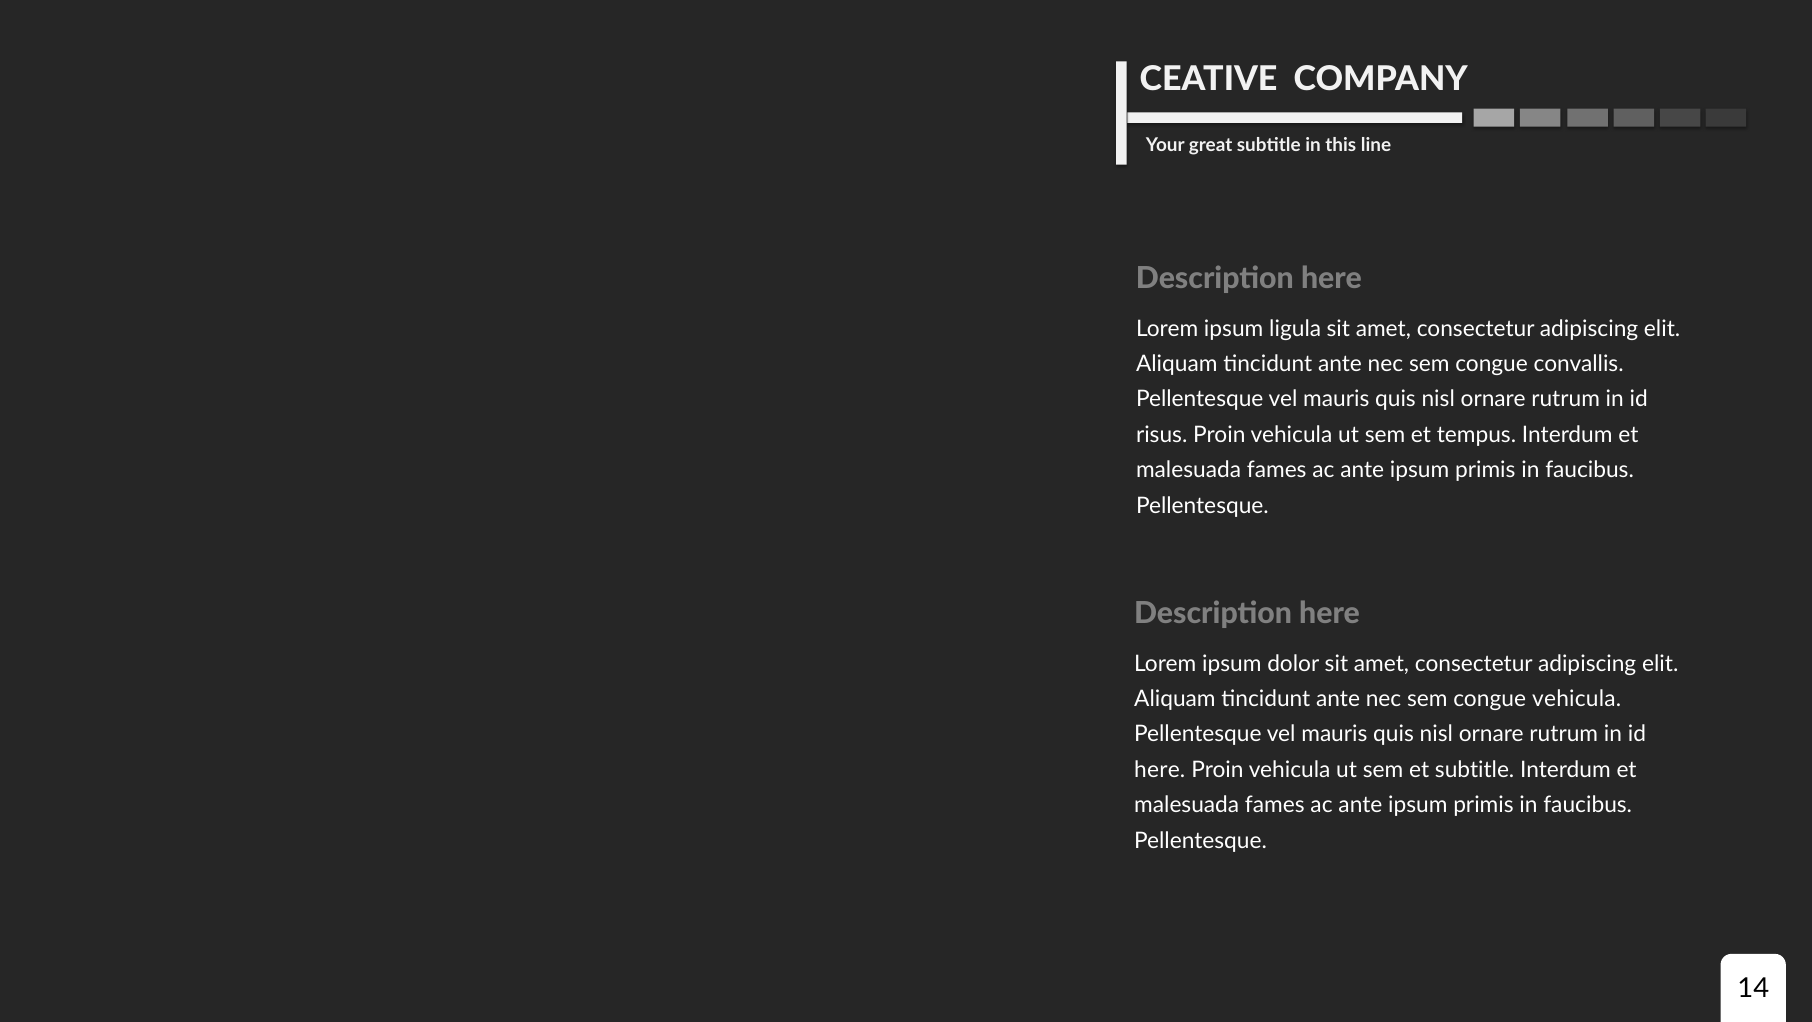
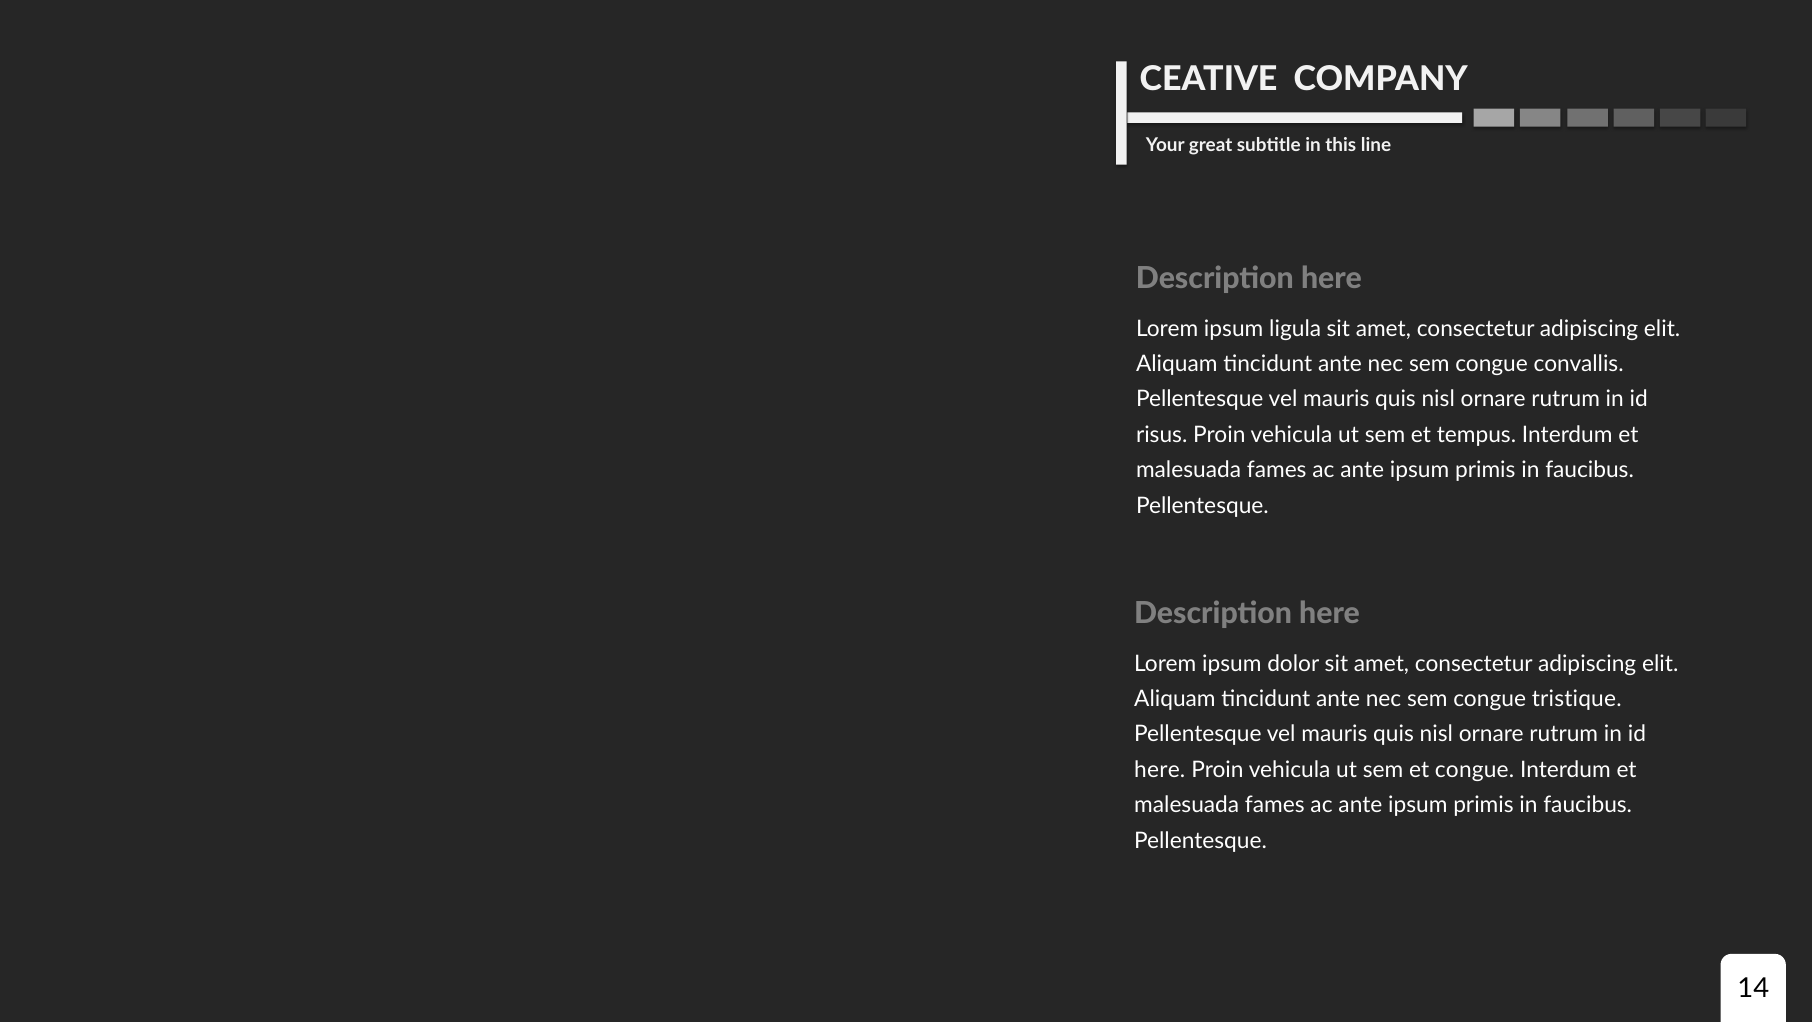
congue vehicula: vehicula -> tristique (1577, 699)
et subtitle: subtitle -> congue (1475, 770)
